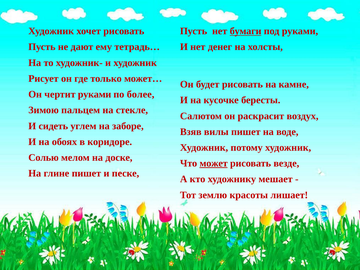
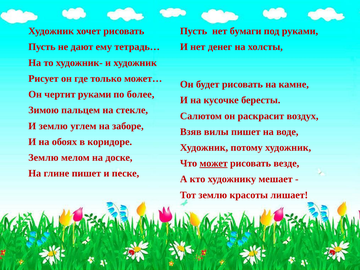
бумаги underline: present -> none (246, 31)
И сидеть: сидеть -> землю (53, 126)
Солью: Солью -> Землю (43, 158)
